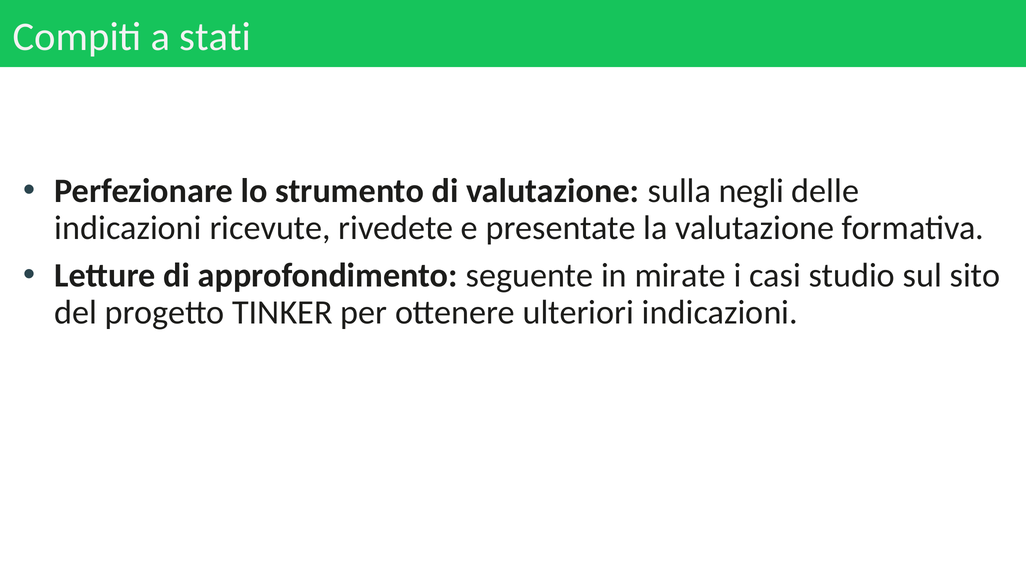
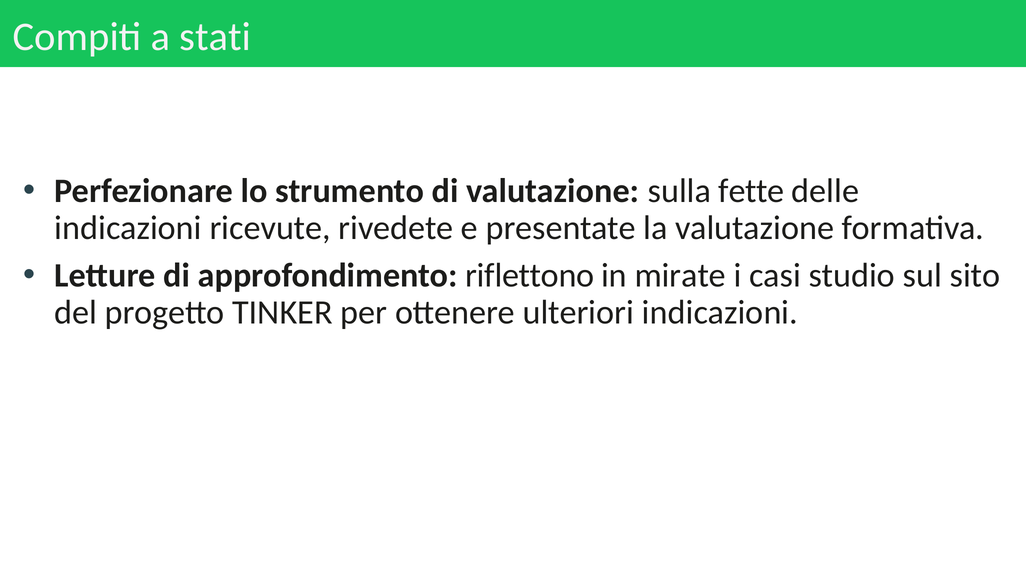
negli: negli -> fette (751, 191)
seguente: seguente -> riflettono (530, 275)
